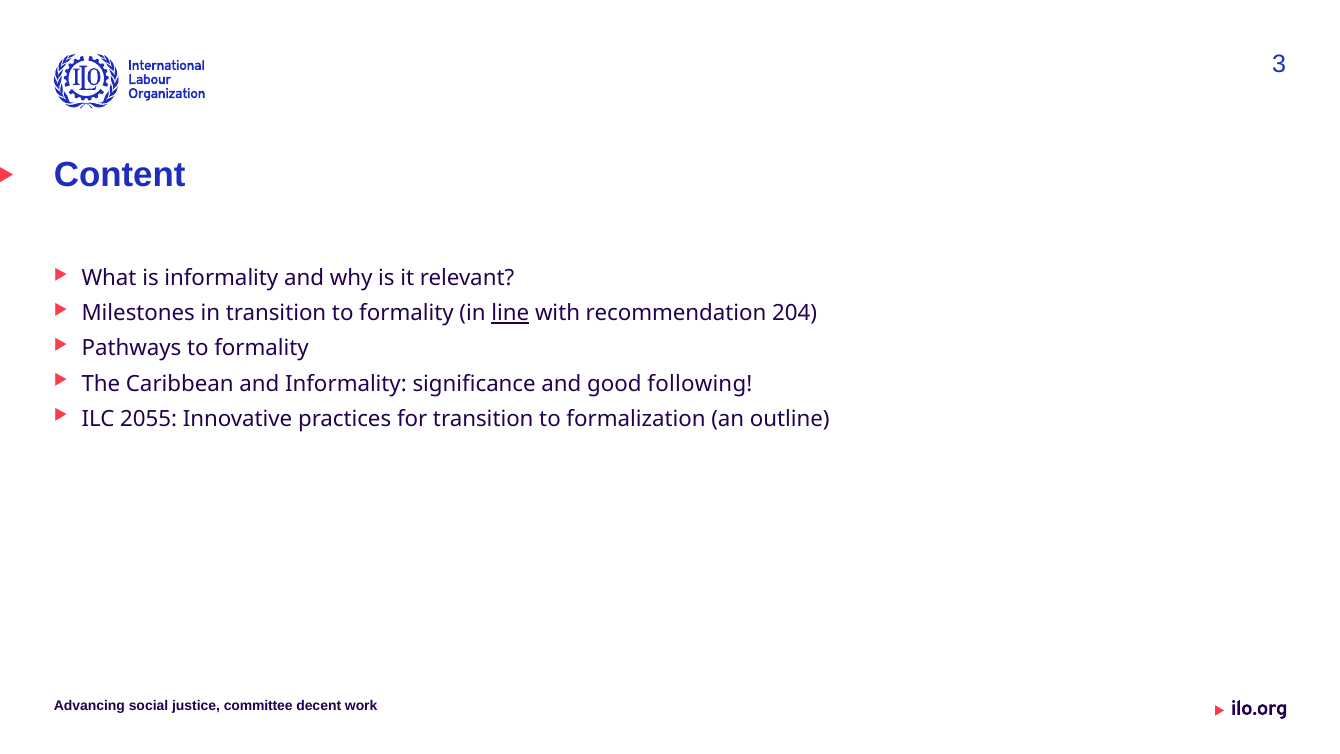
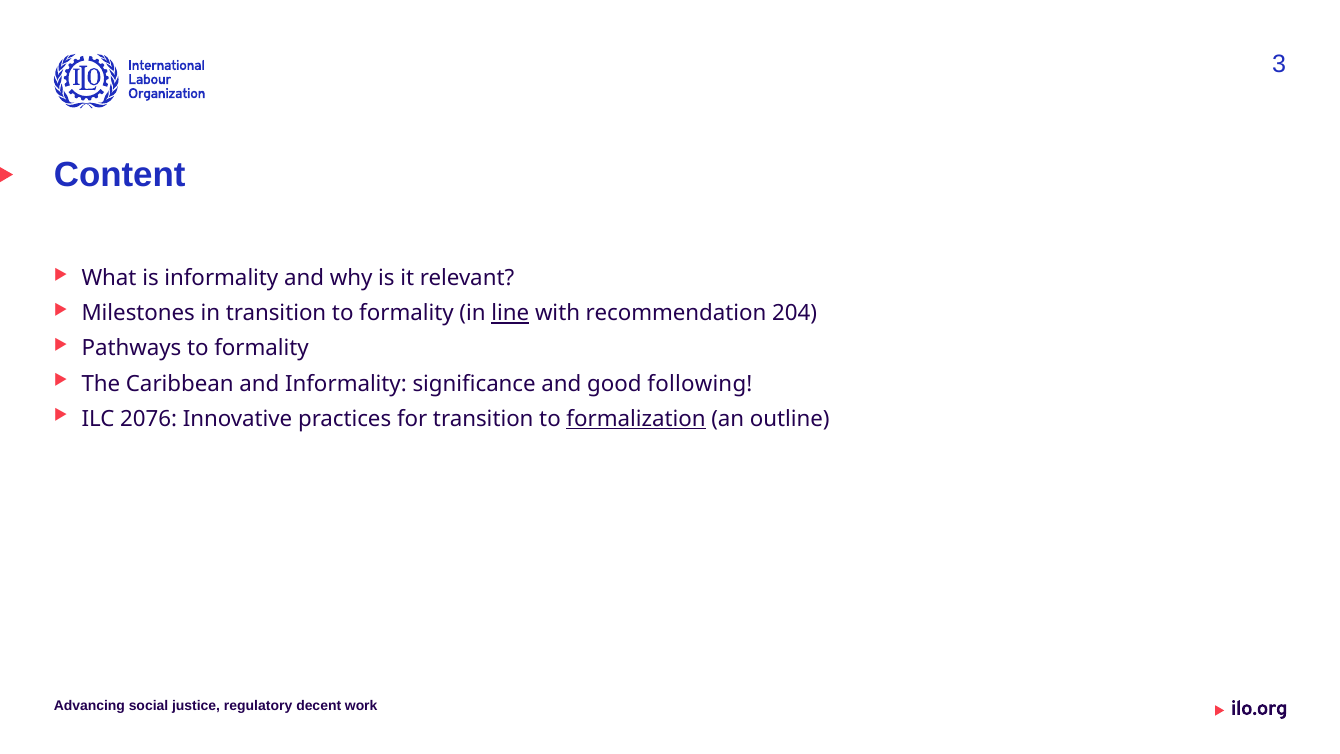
2055: 2055 -> 2076 (149, 419)
formalization underline: none -> present (636, 419)
committee: committee -> regulatory (258, 706)
